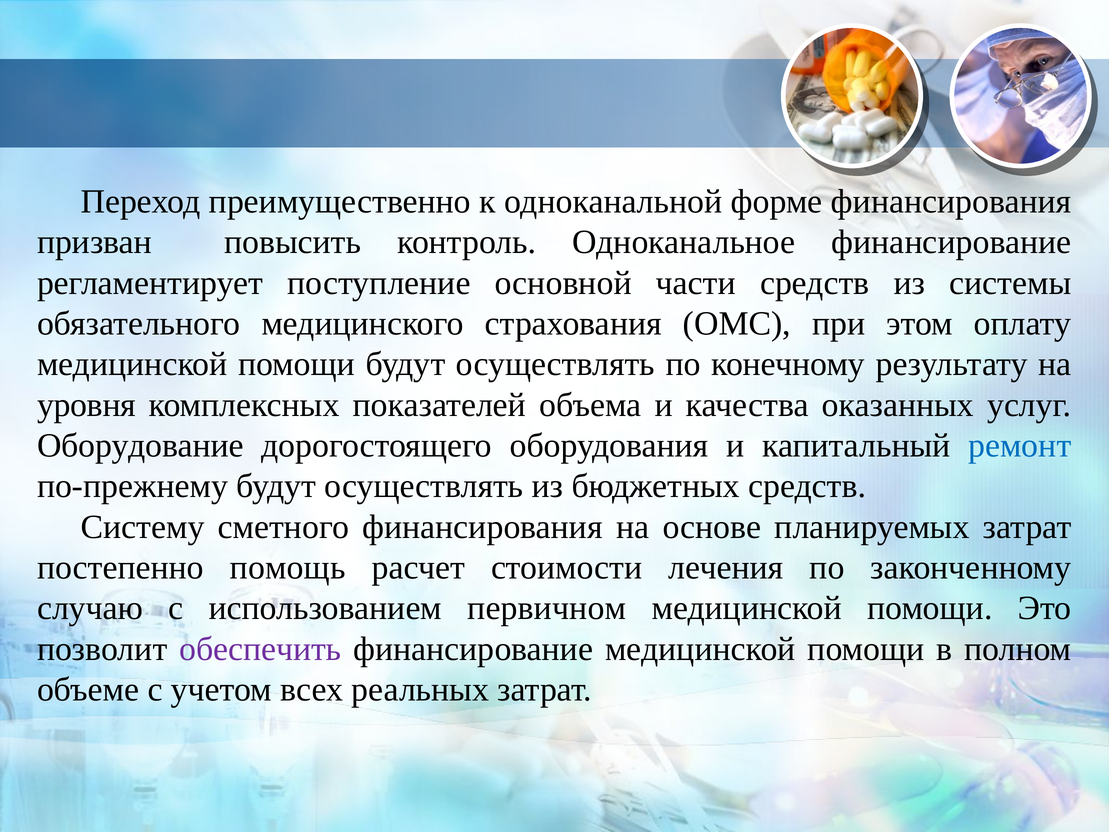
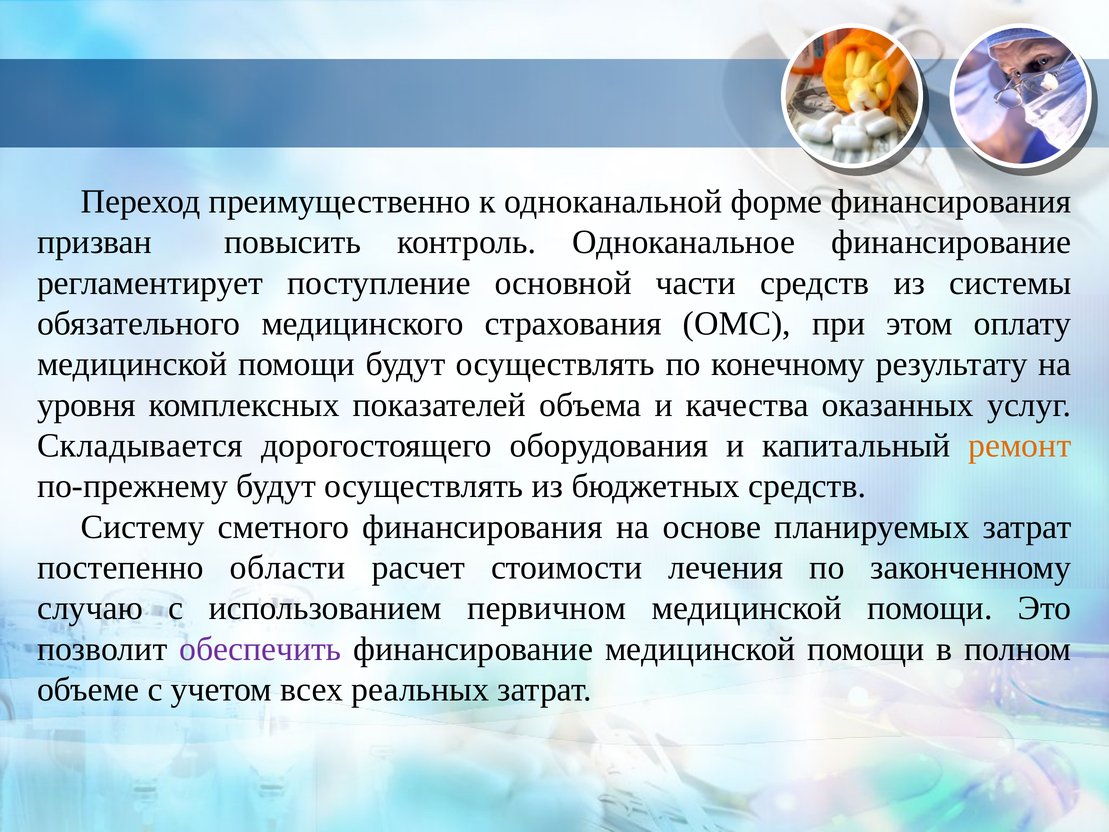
Оборудование: Оборудование -> Складывается (140, 445)
ремонт colour: blue -> orange (1020, 445)
помощь: помощь -> области (288, 567)
